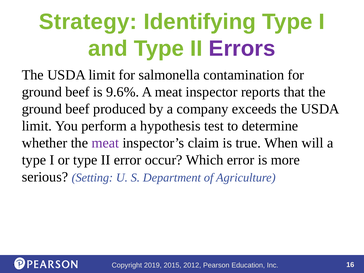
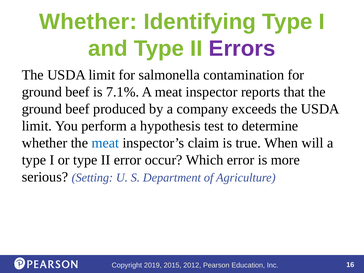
Strategy: Strategy -> Whether (88, 22)
9.6%: 9.6% -> 7.1% (123, 92)
meat colour: purple -> blue (105, 143)
